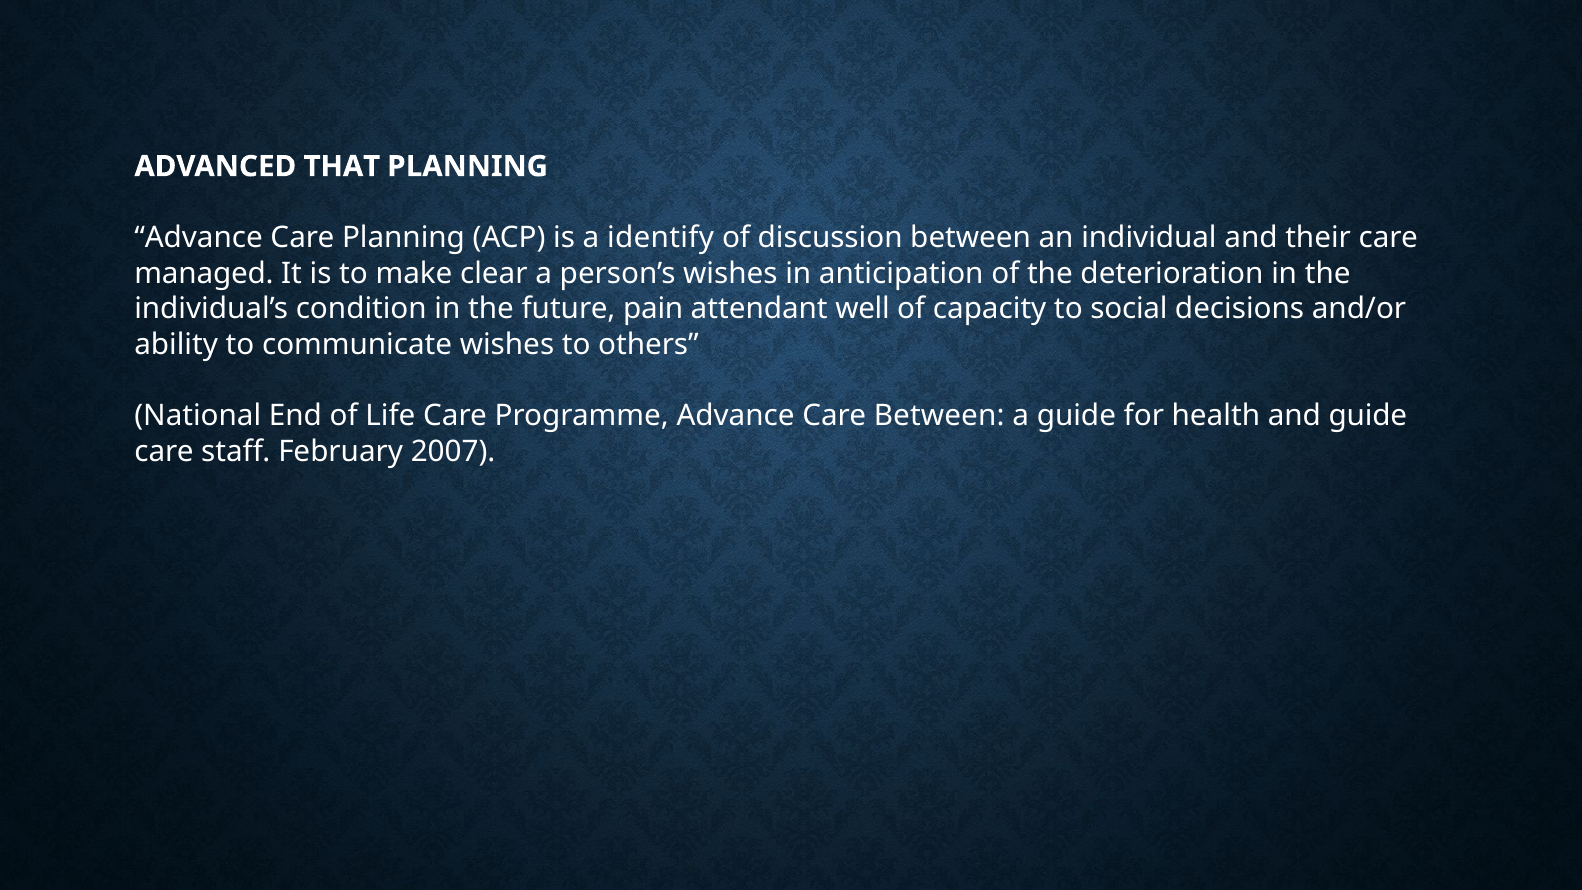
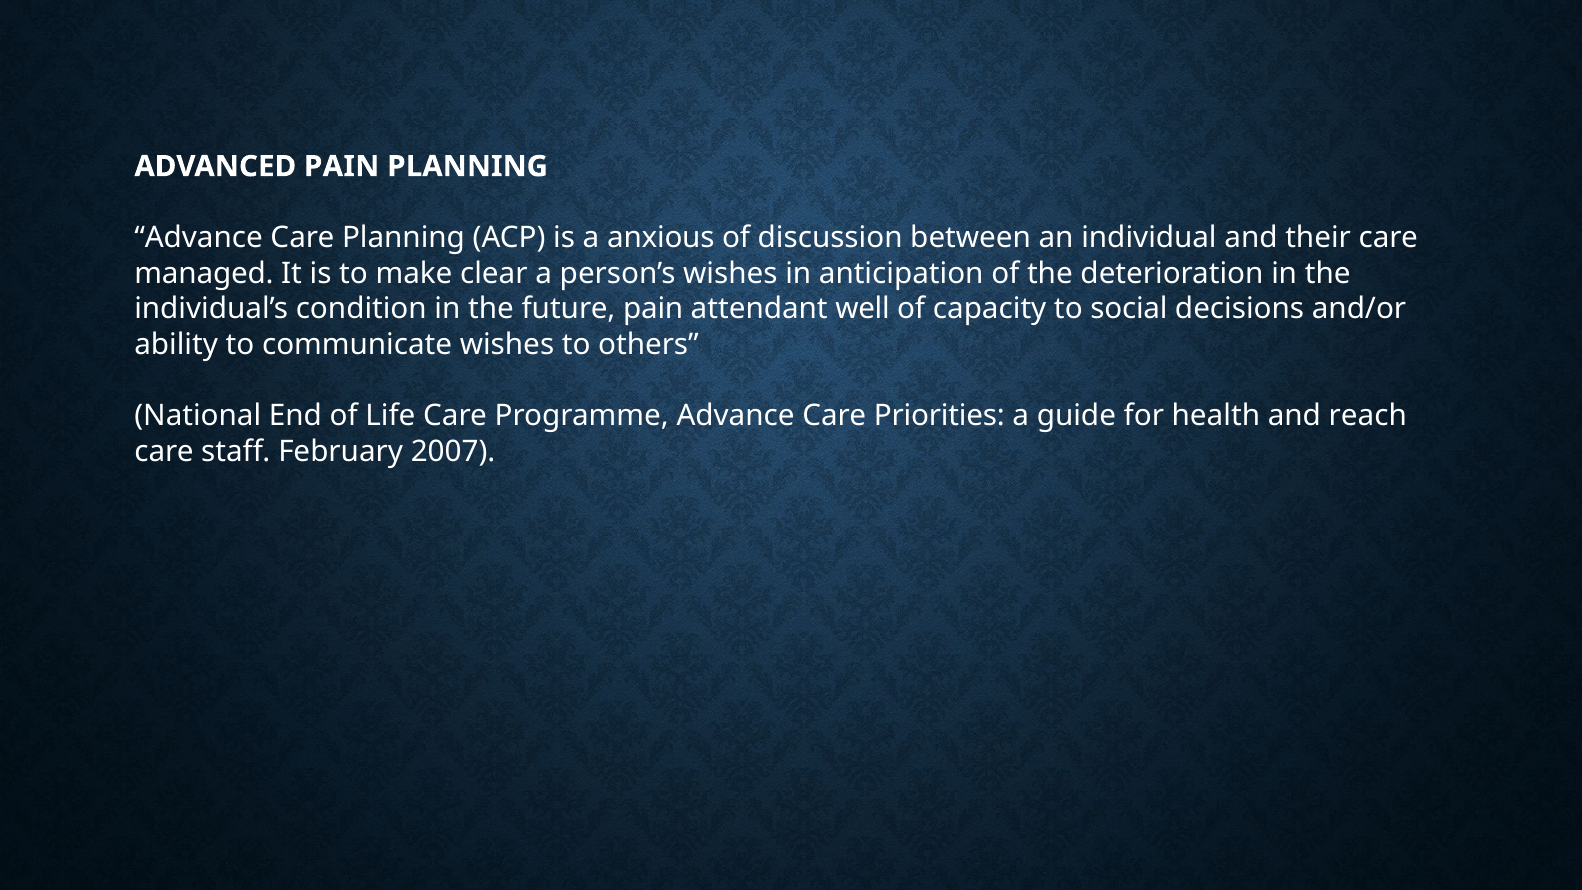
ADVANCED THAT: THAT -> PAIN (342, 166)
identify: identify -> anxious (661, 238)
Care Between: Between -> Priorities (939, 416)
and guide: guide -> reach (1368, 416)
